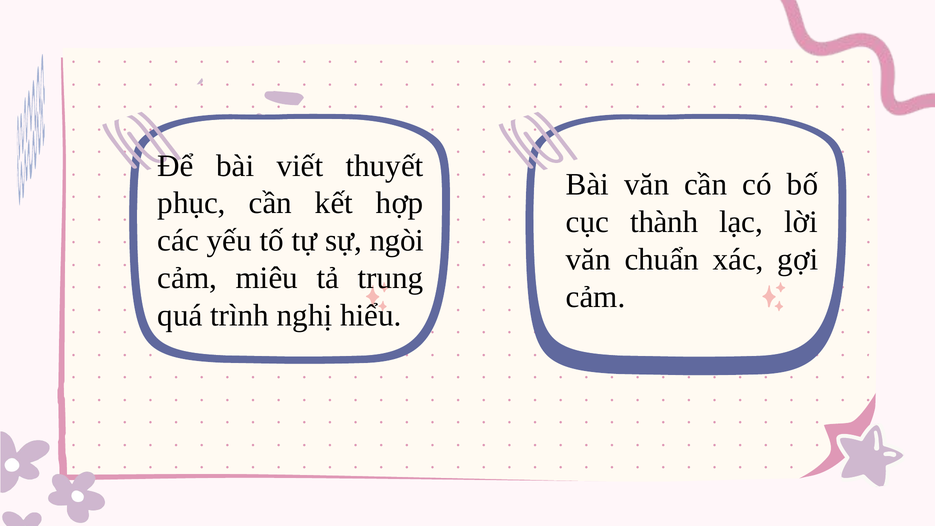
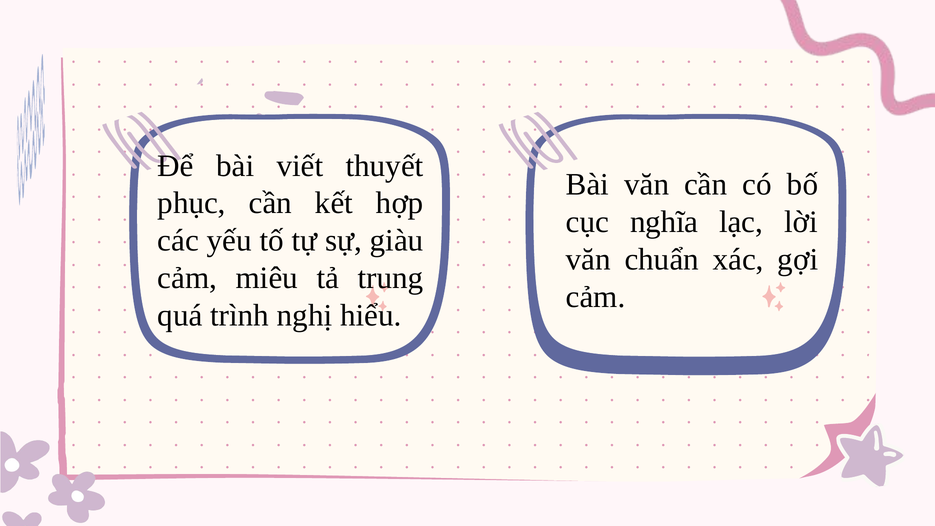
thành: thành -> nghĩa (664, 222)
ngòi: ngòi -> giàu (397, 241)
